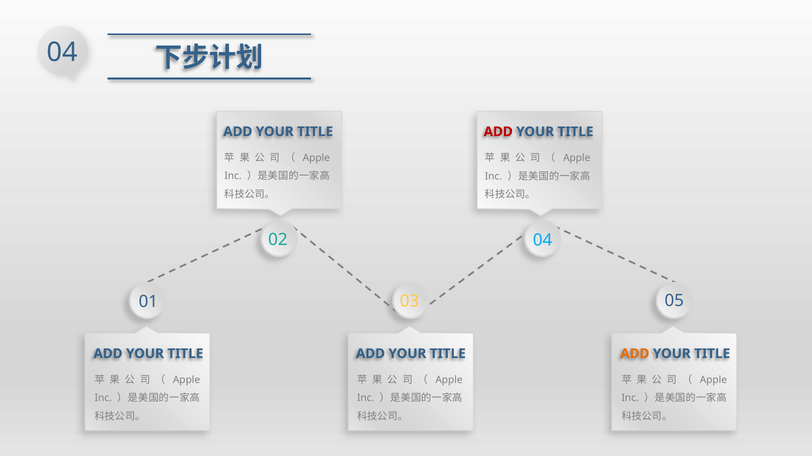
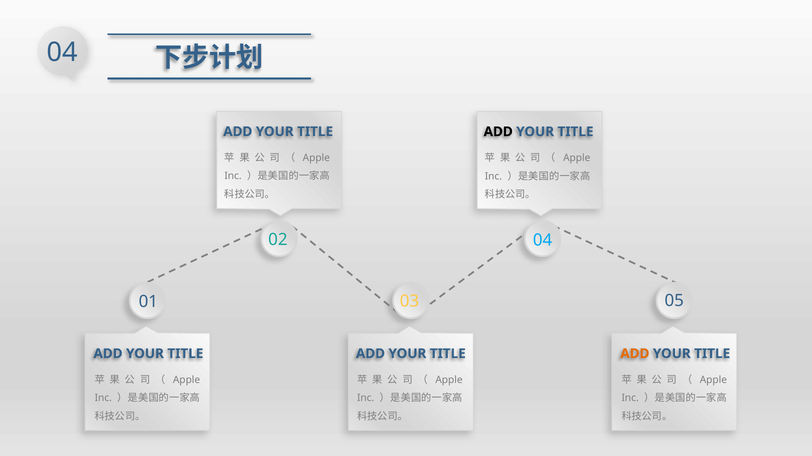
ADD colour: red -> black (498, 132)
